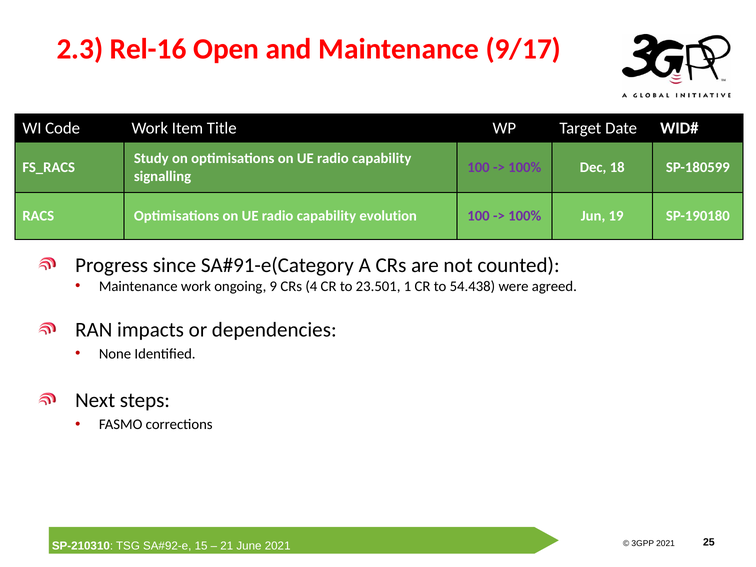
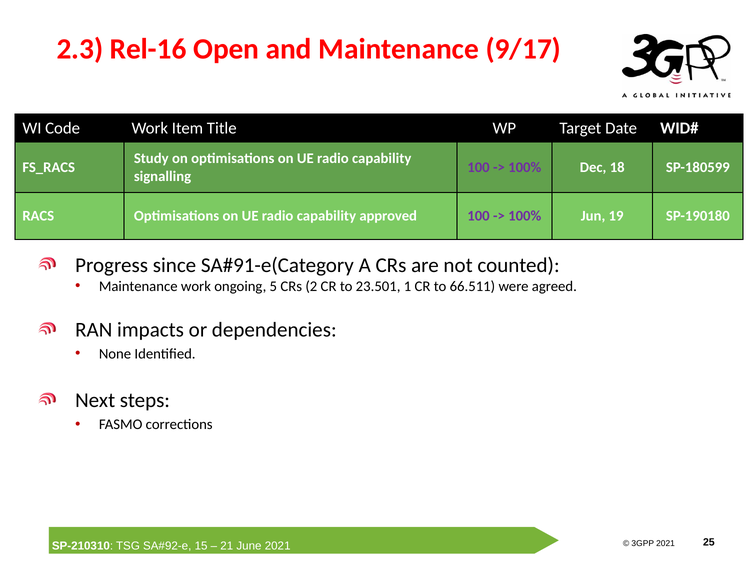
evolution: evolution -> approved (388, 216)
9: 9 -> 5 (273, 286)
4: 4 -> 2 (311, 286)
54.438: 54.438 -> 66.511 (472, 286)
